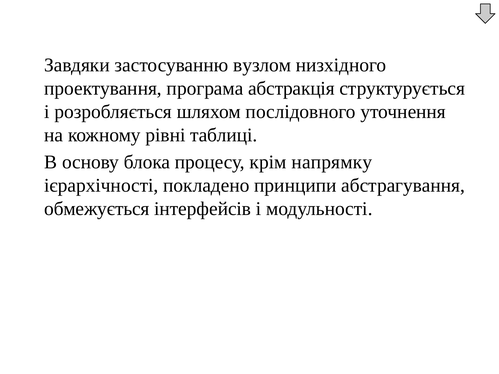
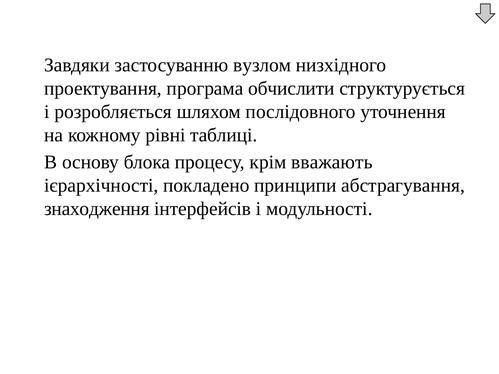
абстракція: абстракція -> обчислити (291, 89)
напрямку: напрямку -> вважають (332, 162)
обмежується: обмежується -> знаходження (97, 209)
